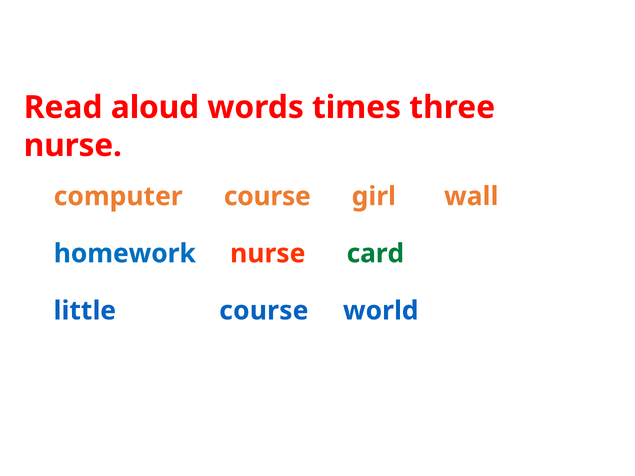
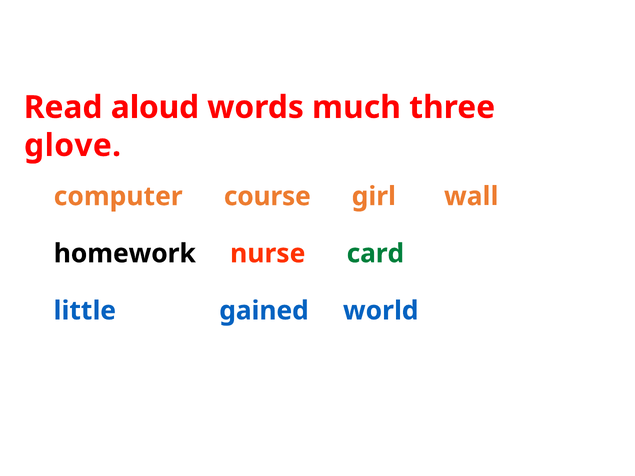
times: times -> much (356, 107)
nurse: nurse -> glove (73, 146)
homework colour: blue -> black (125, 254)
little course: course -> gained (264, 311)
